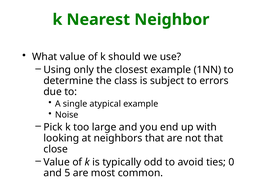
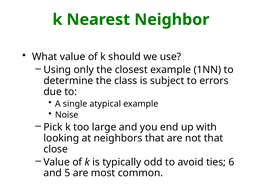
0: 0 -> 6 (231, 162)
